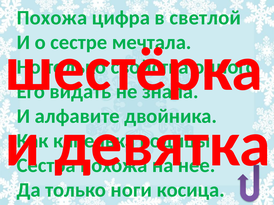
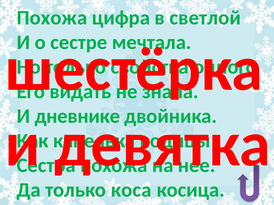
алфавите: алфавите -> дневнике (77, 116)
ноги: ноги -> коса (131, 190)
